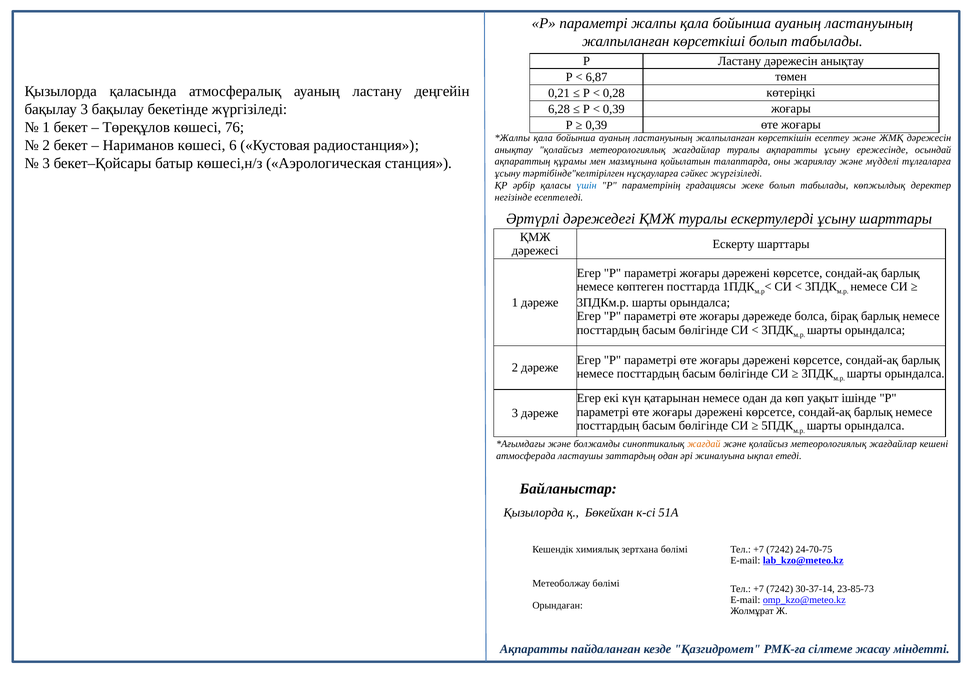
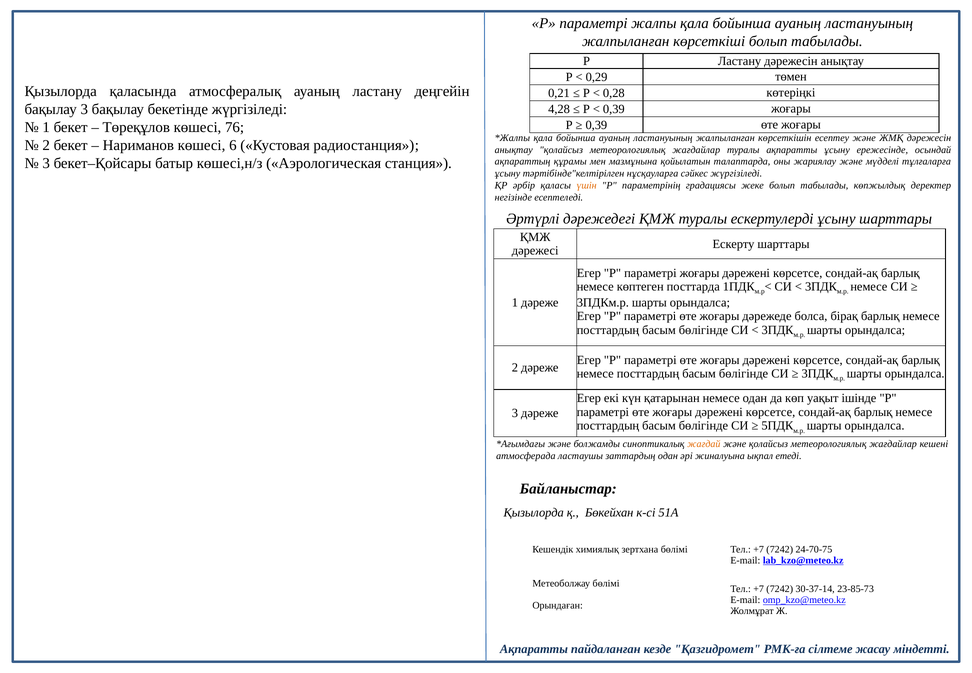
6,87: 6,87 -> 0,29 (597, 77)
6,28: 6,28 -> 4,28 (559, 109)
үшін colour: blue -> orange (587, 186)
